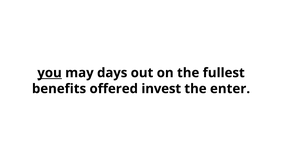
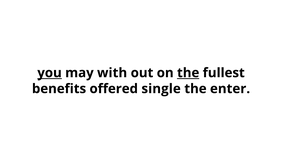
days: days -> with (112, 73)
the underline: none -> present (188, 73)
invest: invest -> single (161, 89)
